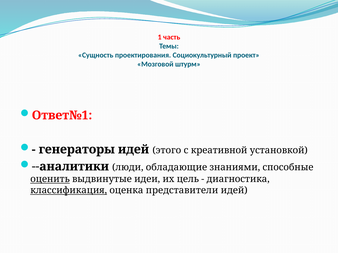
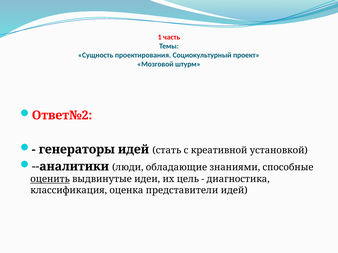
Ответ№1: Ответ№1 -> Ответ№2 (62, 116)
этого: этого -> стать (167, 151)
классификация underline: present -> none (69, 191)
